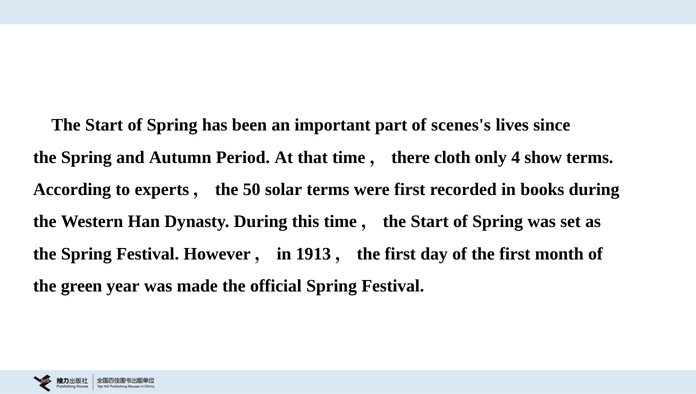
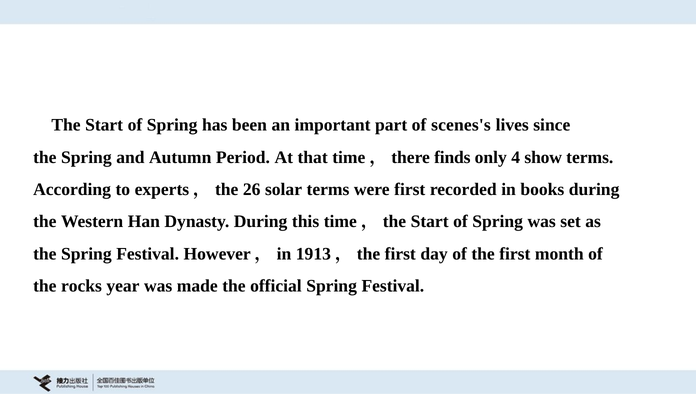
cloth: cloth -> finds (452, 157)
50: 50 -> 26 (252, 189)
green: green -> rocks (81, 286)
